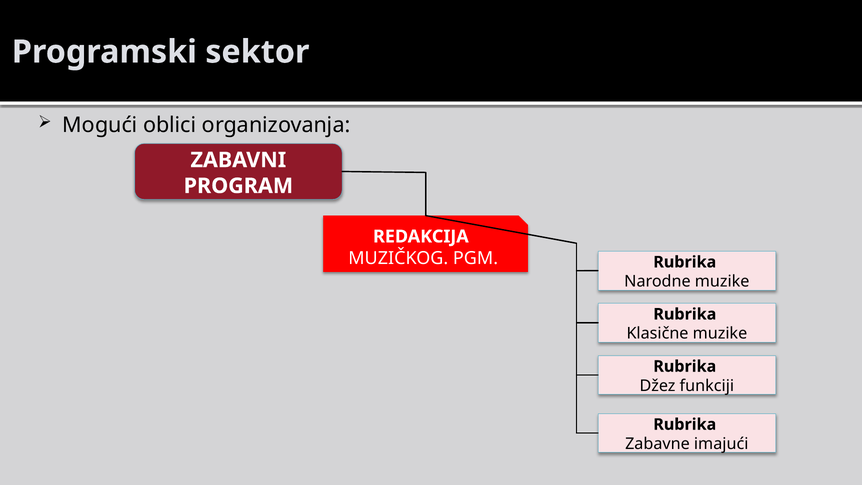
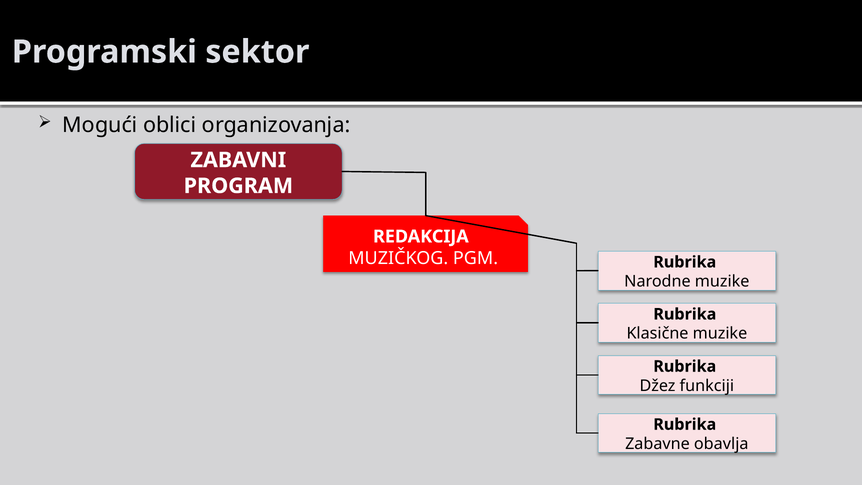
imajući: imajući -> obavlja (721, 444)
